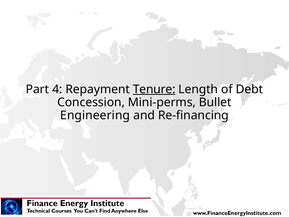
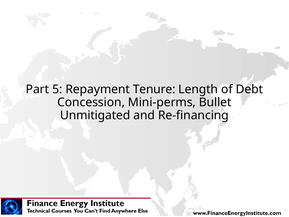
4: 4 -> 5 (57, 89)
Tenure underline: present -> none (154, 89)
Engineering: Engineering -> Unmitigated (95, 115)
